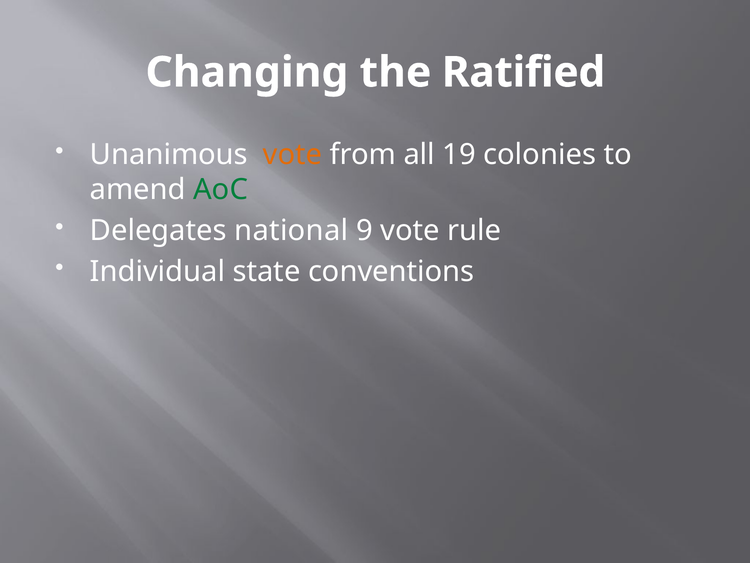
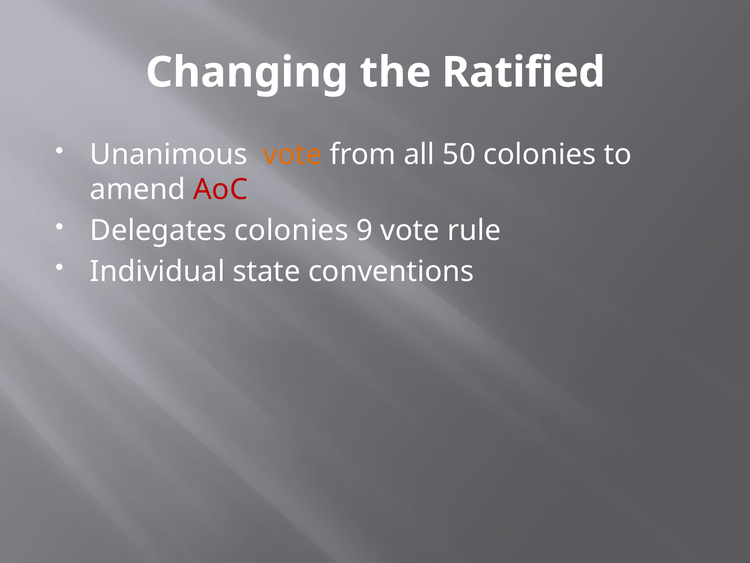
19: 19 -> 50 (459, 154)
AoC colour: green -> red (221, 190)
Delegates national: national -> colonies (291, 230)
